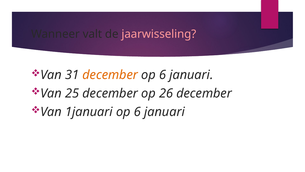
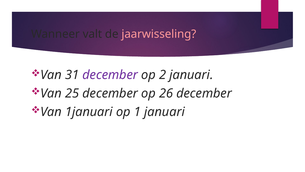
december colour: orange -> purple (110, 75)
6: 6 -> 2 (163, 75)
1januari op 6: 6 -> 1 (137, 112)
